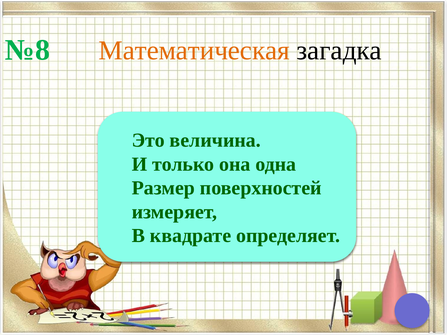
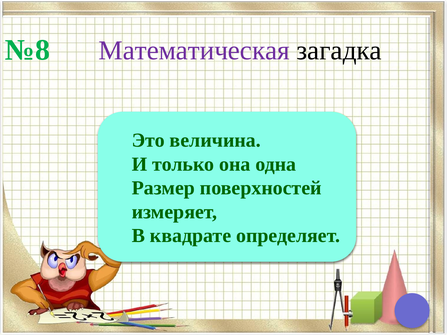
Математическая colour: orange -> purple (194, 51)
